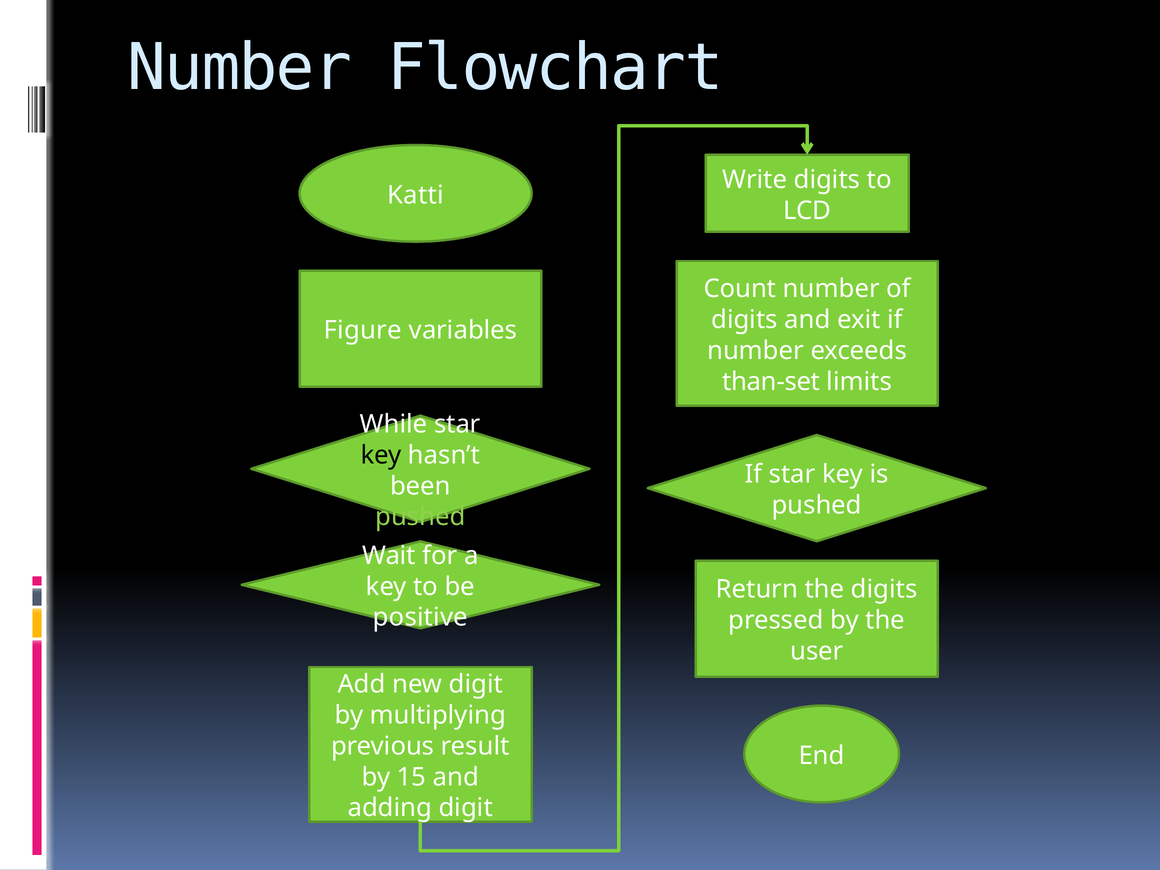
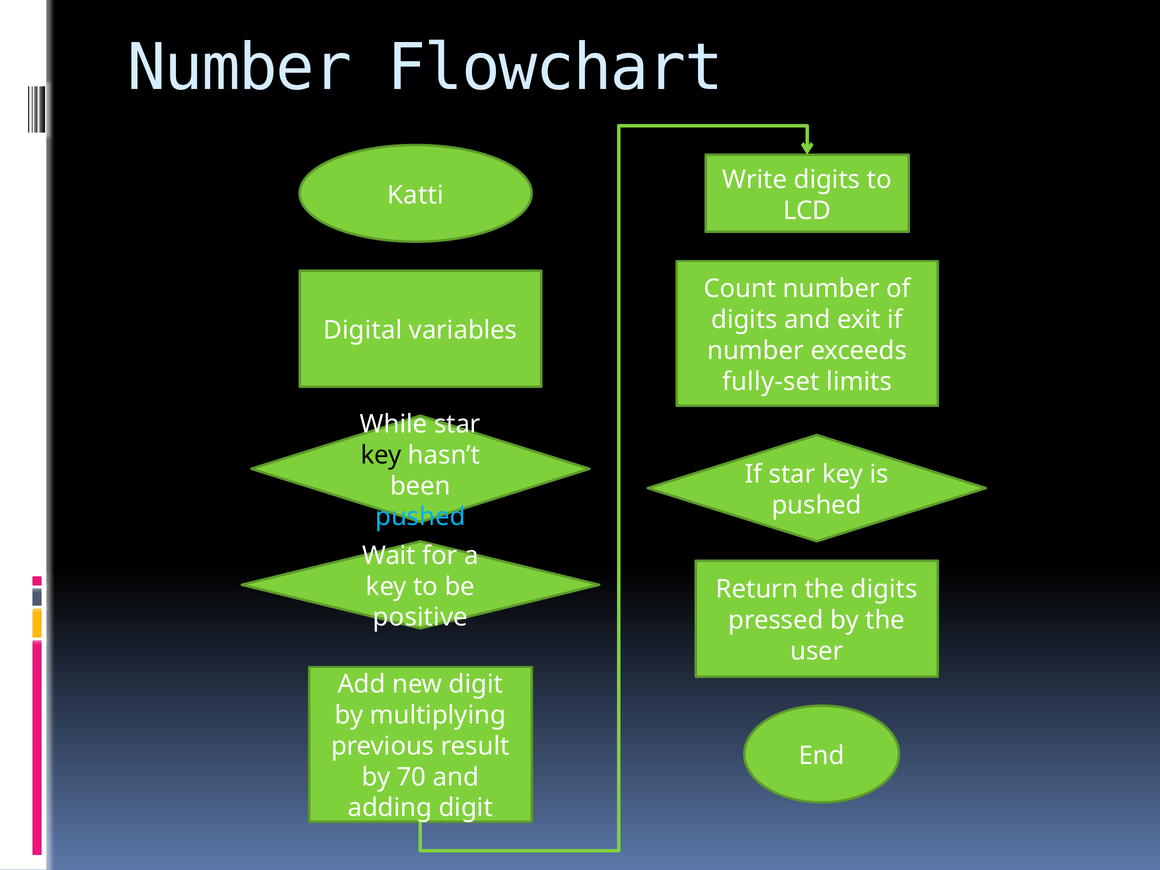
Figure: Figure -> Digital (363, 330)
than-set: than-set -> fully-set (771, 382)
pushed colour: light green -> light blue (420, 517)
15: 15 -> 70 (411, 777)
